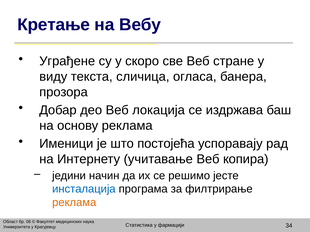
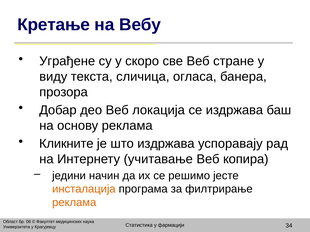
Именици: Именици -> Кликните (66, 144)
што постојећа: постојећа -> издржава (166, 144)
инсталација colour: blue -> orange (84, 189)
